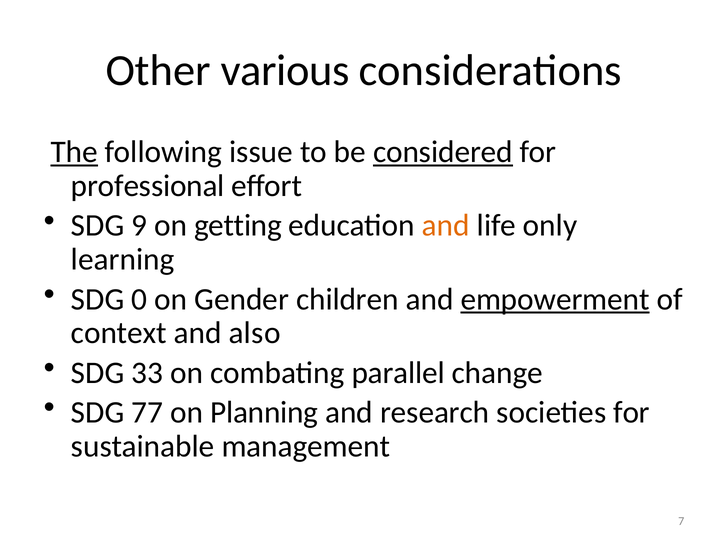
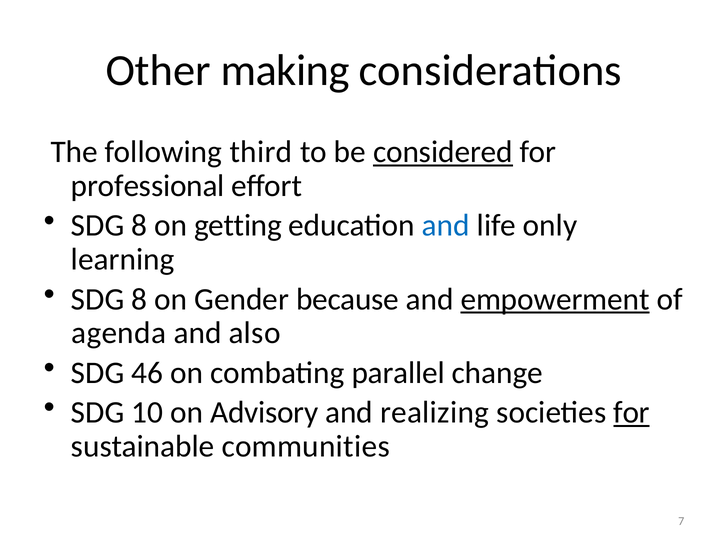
various: various -> making (285, 70)
The underline: present -> none (74, 152)
issue: issue -> third (261, 152)
9: 9 -> 8 (139, 226)
and colour: orange -> blue (446, 226)
0: 0 -> 8 (139, 299)
children: children -> because (347, 299)
context: context -> agenda (119, 333)
33: 33 -> 46 (147, 373)
77: 77 -> 10 (147, 412)
Planning: Planning -> Advisory (264, 412)
research: research -> realizing (435, 412)
for underline: none -> present (632, 412)
management: management -> communities (306, 446)
